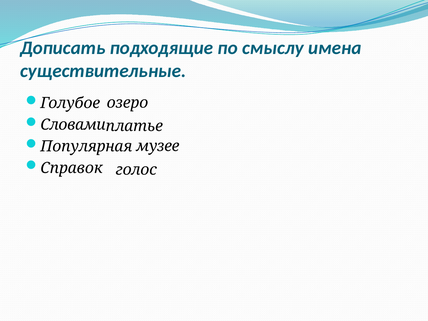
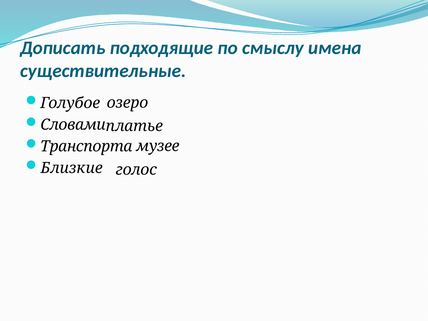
Популярная: Популярная -> Транспорта (86, 146)
Справок: Справок -> Близкие (72, 168)
